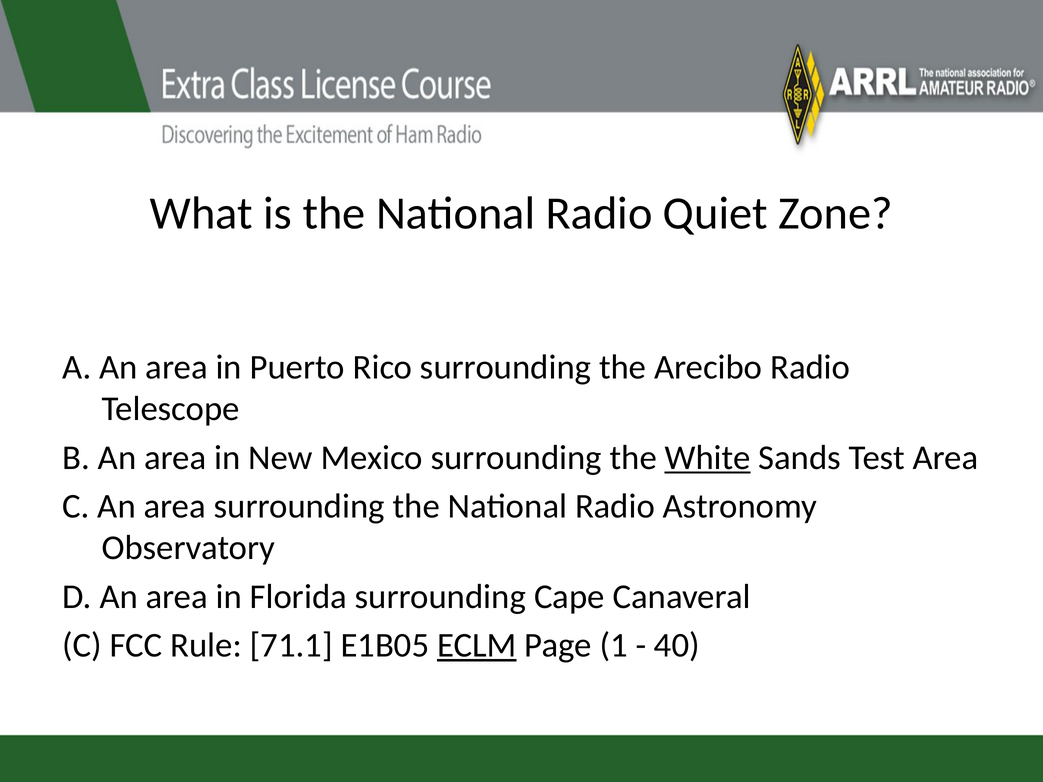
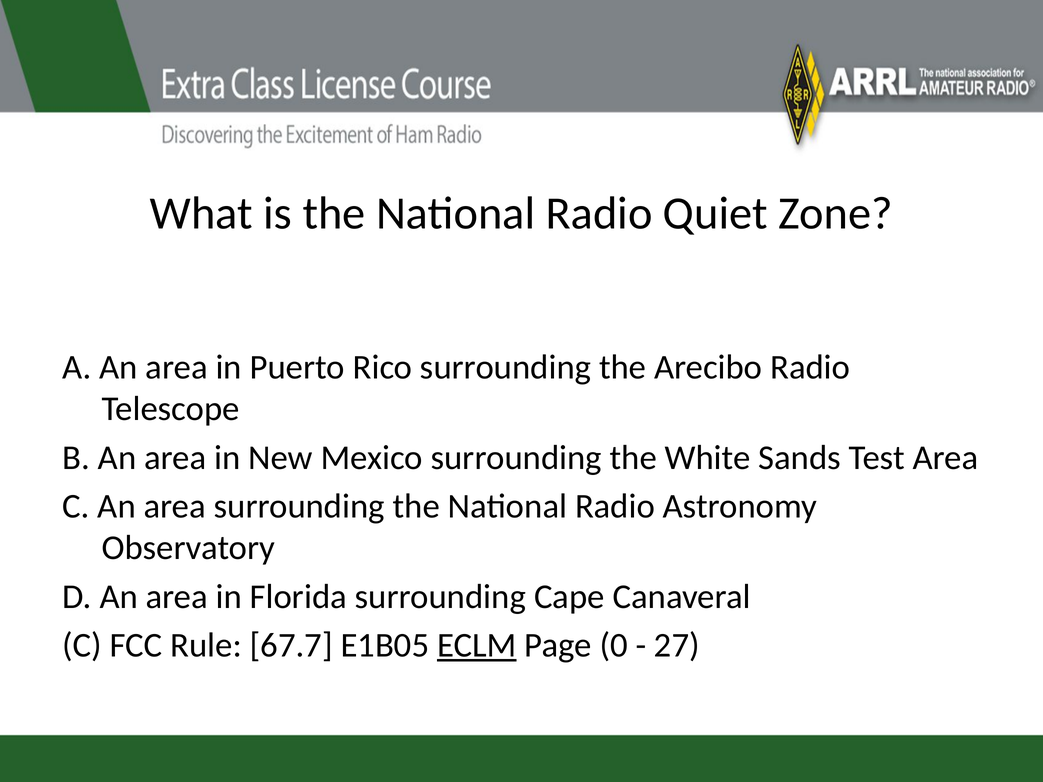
White underline: present -> none (708, 458)
71.1: 71.1 -> 67.7 (291, 645)
1: 1 -> 0 (614, 645)
40: 40 -> 27 (677, 645)
